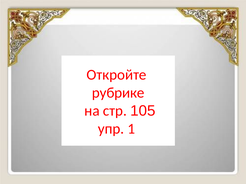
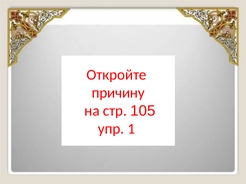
рубрике: рубрике -> причину (118, 93)
